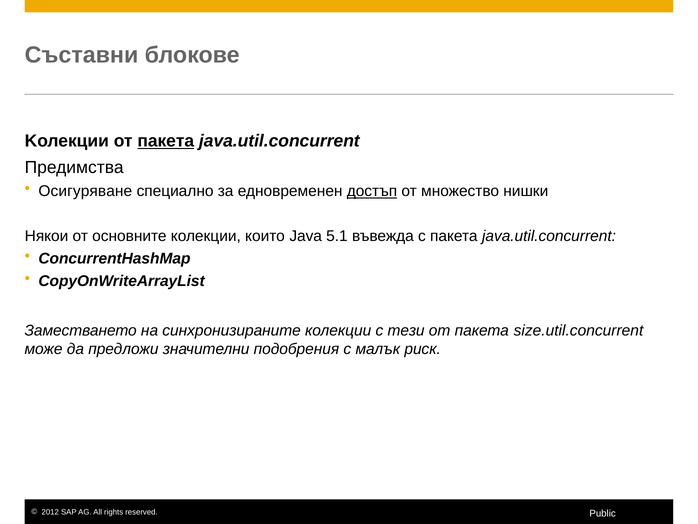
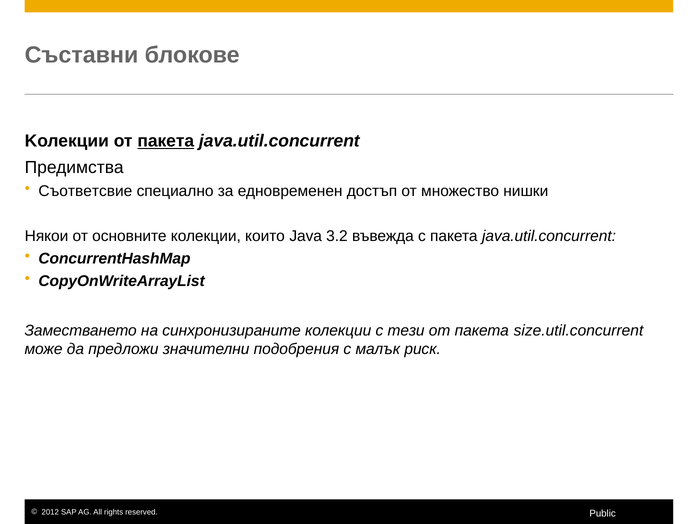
Осигуряване: Осигуряване -> Съответсвие (85, 191)
достъп underline: present -> none (372, 191)
5.1: 5.1 -> 3.2 (337, 236)
